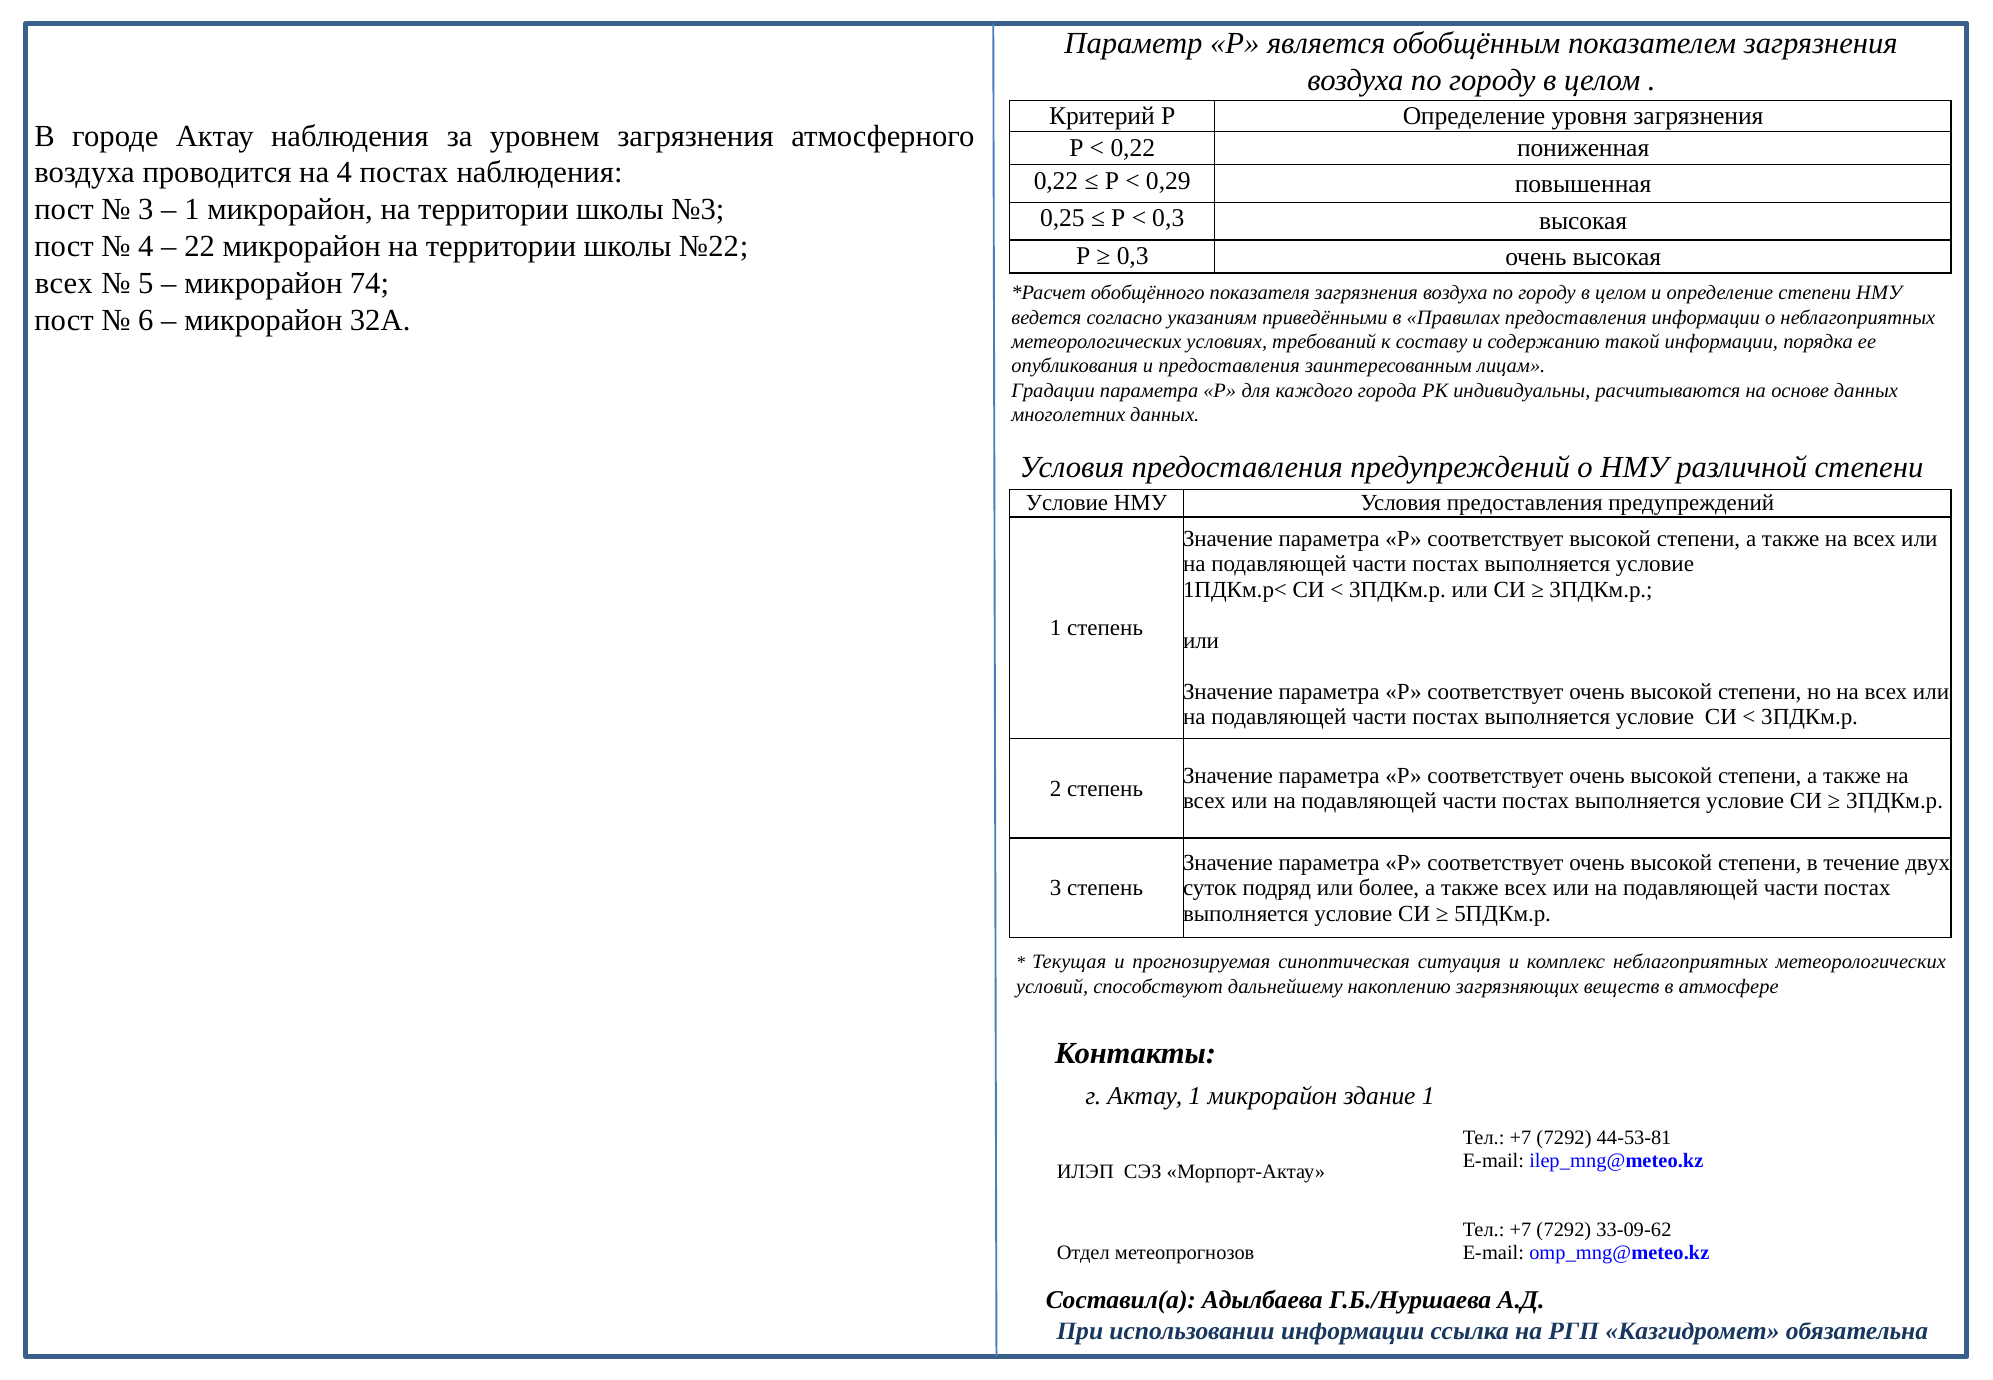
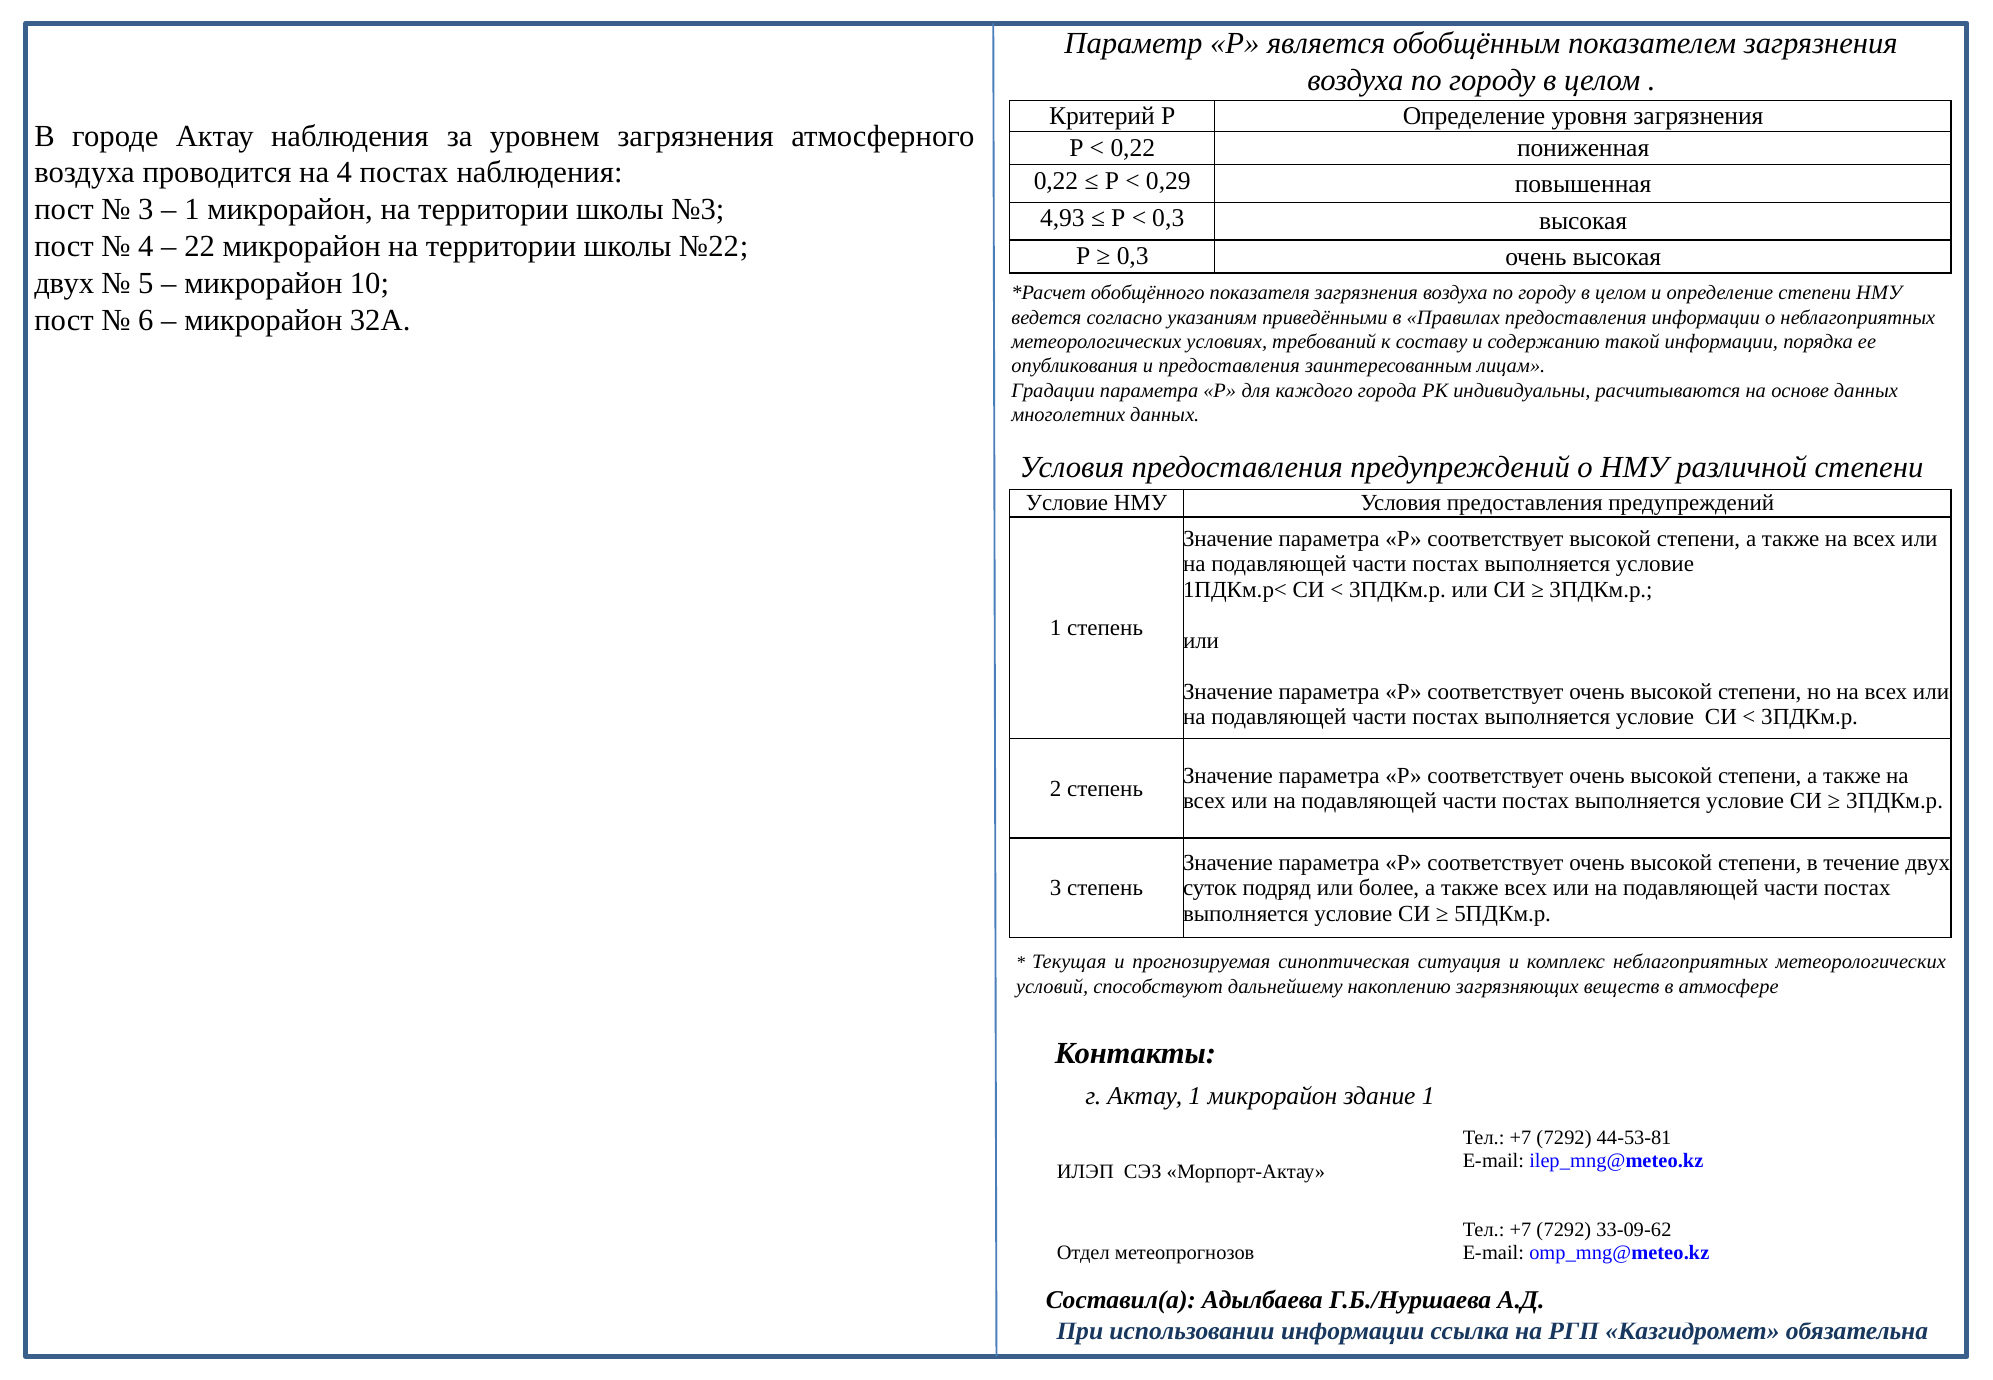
0,25: 0,25 -> 4,93 (1062, 218)
всех: всех -> двух (64, 283)
74: 74 -> 10 (369, 283)
